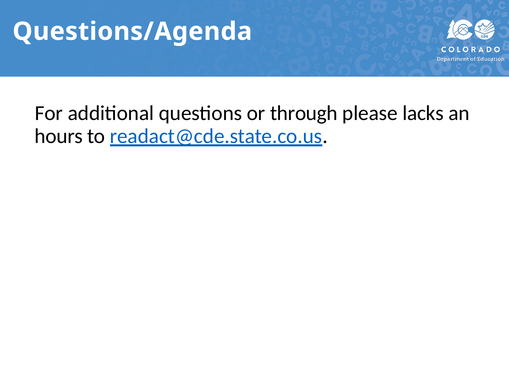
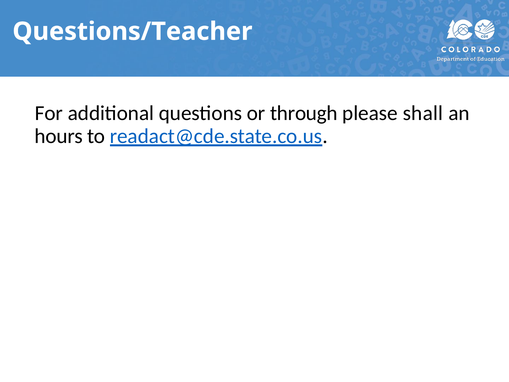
Questions/Agenda: Questions/Agenda -> Questions/Teacher (132, 31)
lacks: lacks -> shall (423, 113)
